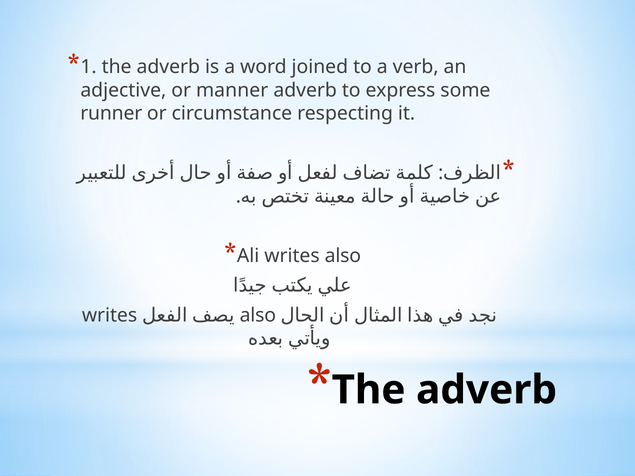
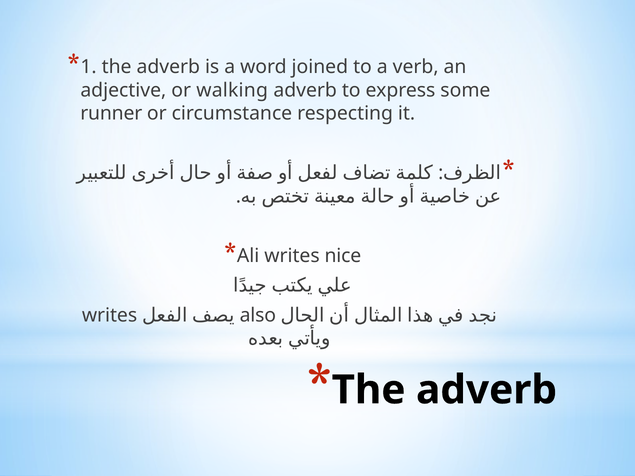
manner: manner -> walking (232, 90)
writes also: also -> nice (343, 256)
